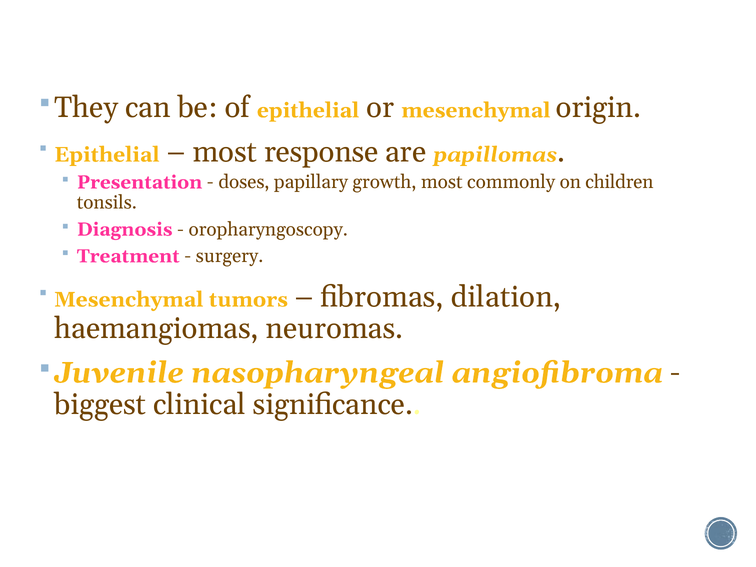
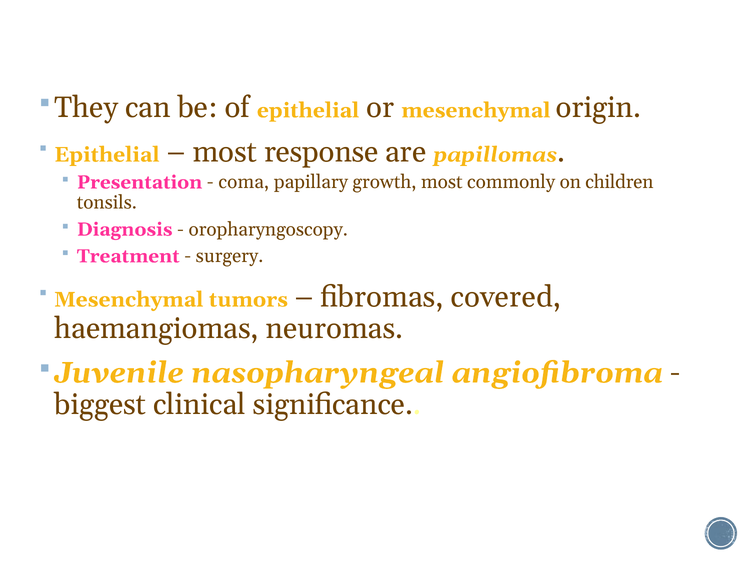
doses: doses -> coma (244, 182)
dilation: dilation -> covered (506, 297)
